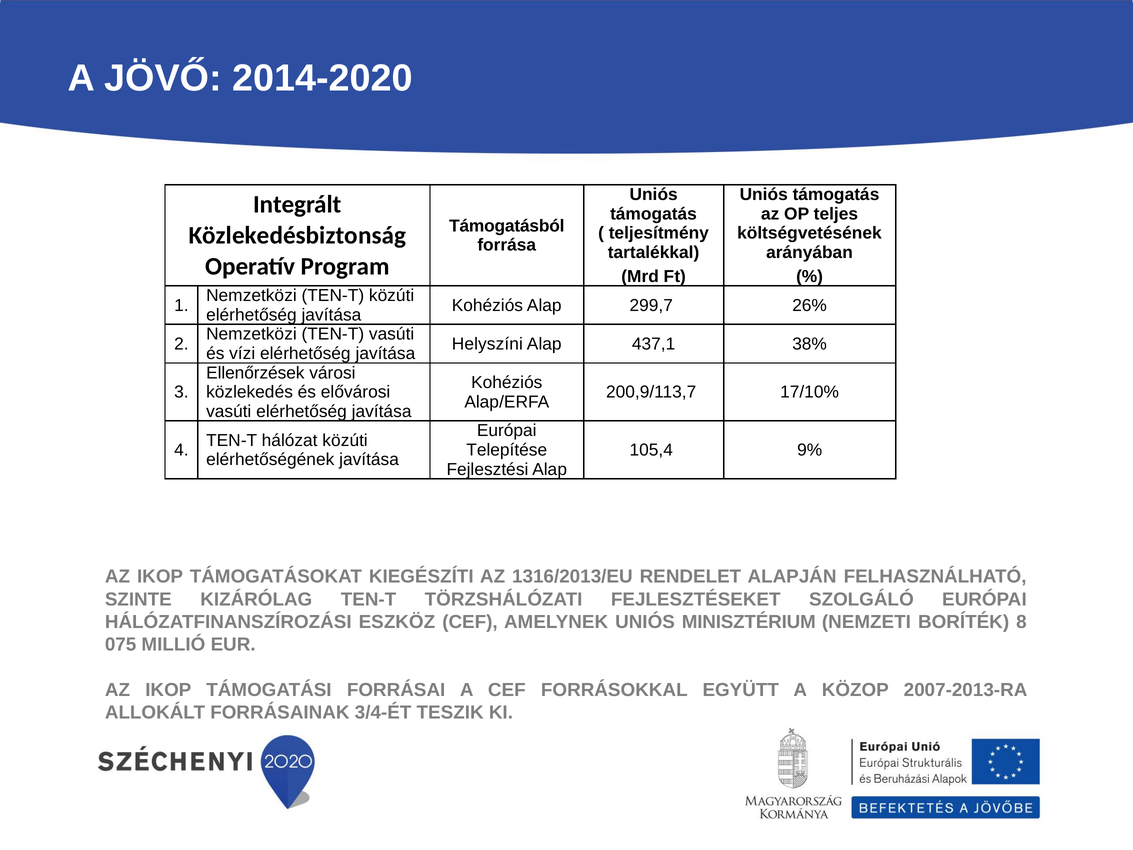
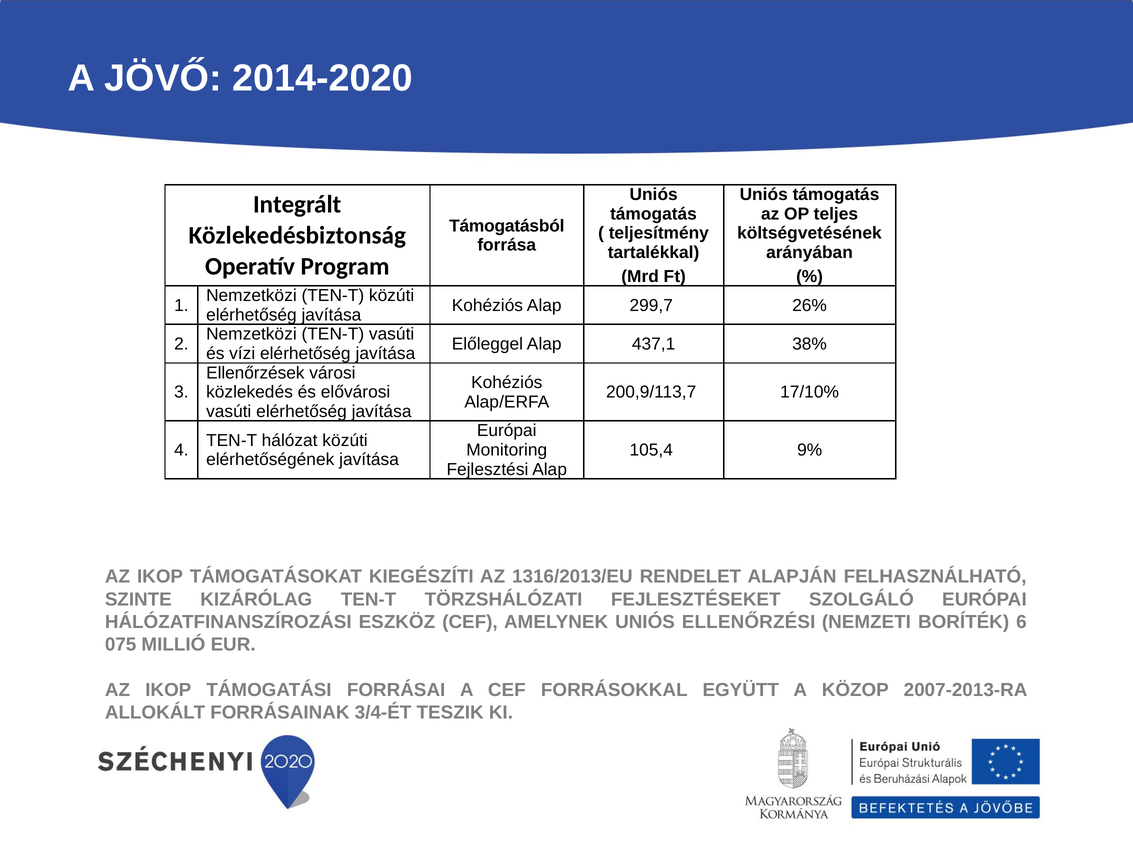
Helyszíni: Helyszíni -> Előleggel (487, 344)
Telepítése: Telepítése -> Monitoring (507, 450)
MINISZTÉRIUM: MINISZTÉRIUM -> ELLENŐRZÉSI (749, 622)
8: 8 -> 6 (1021, 622)
